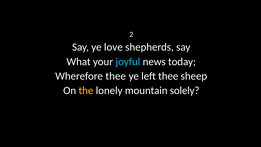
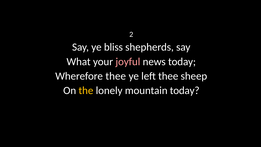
love: love -> bliss (113, 47)
joyful colour: light blue -> pink (128, 62)
mountain solely: solely -> today (185, 90)
